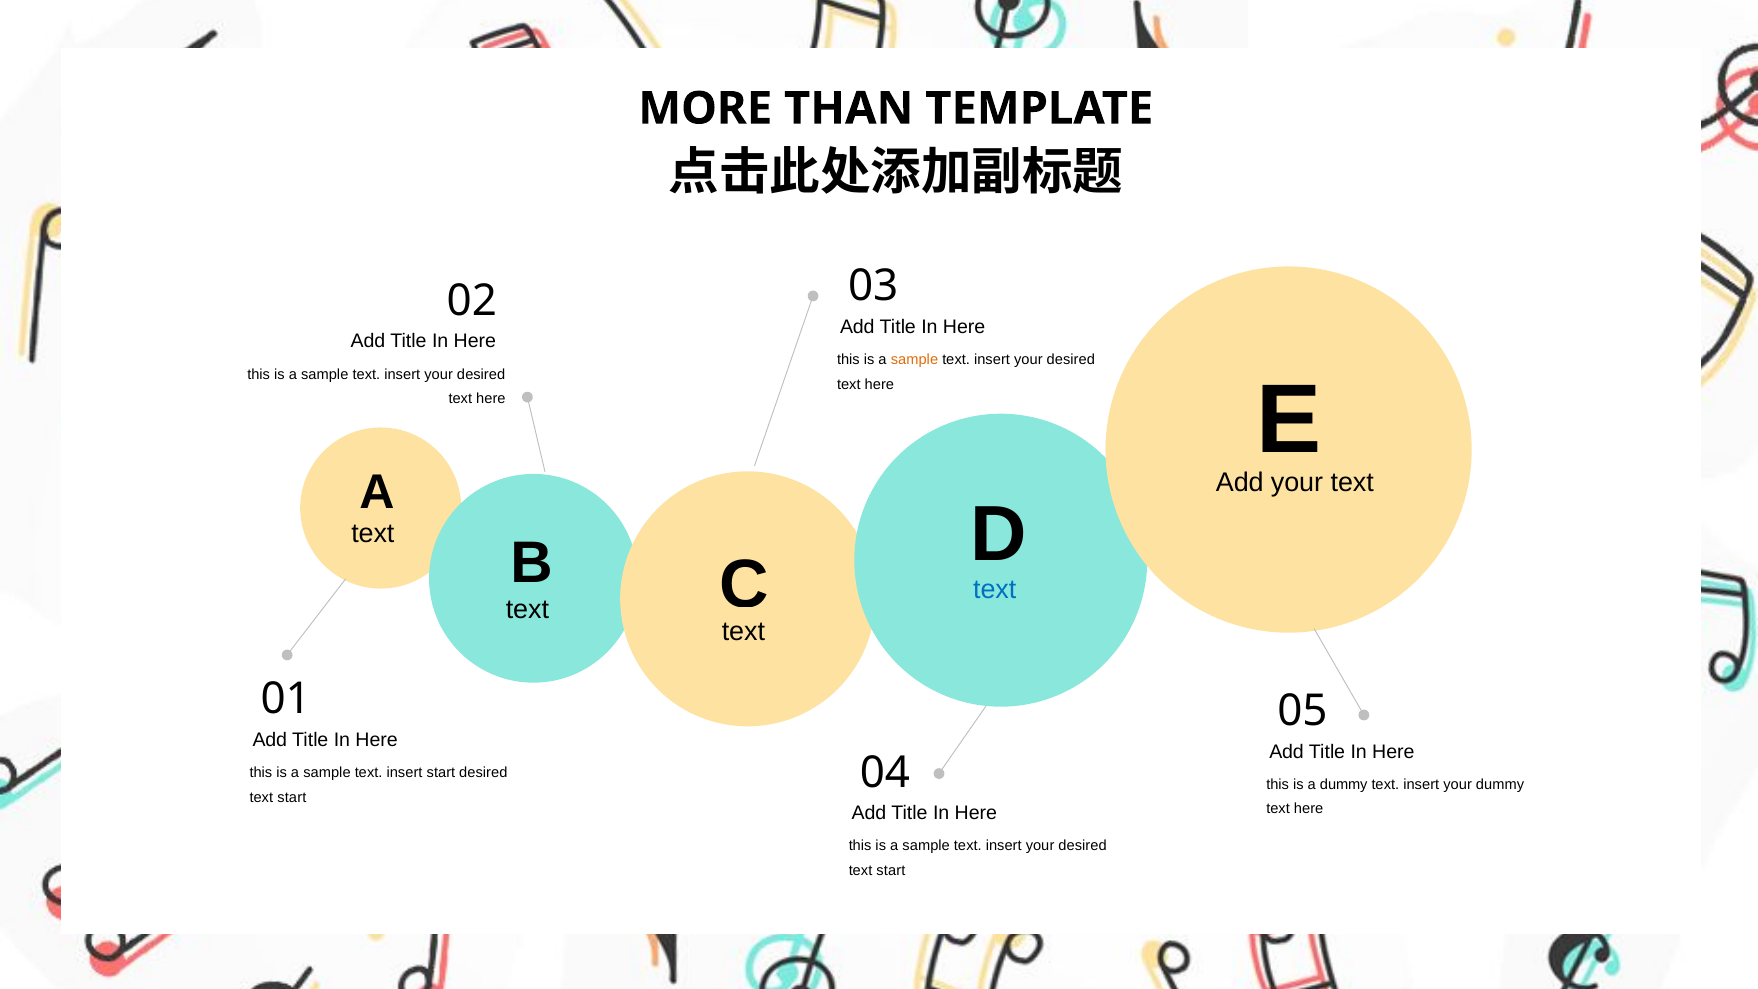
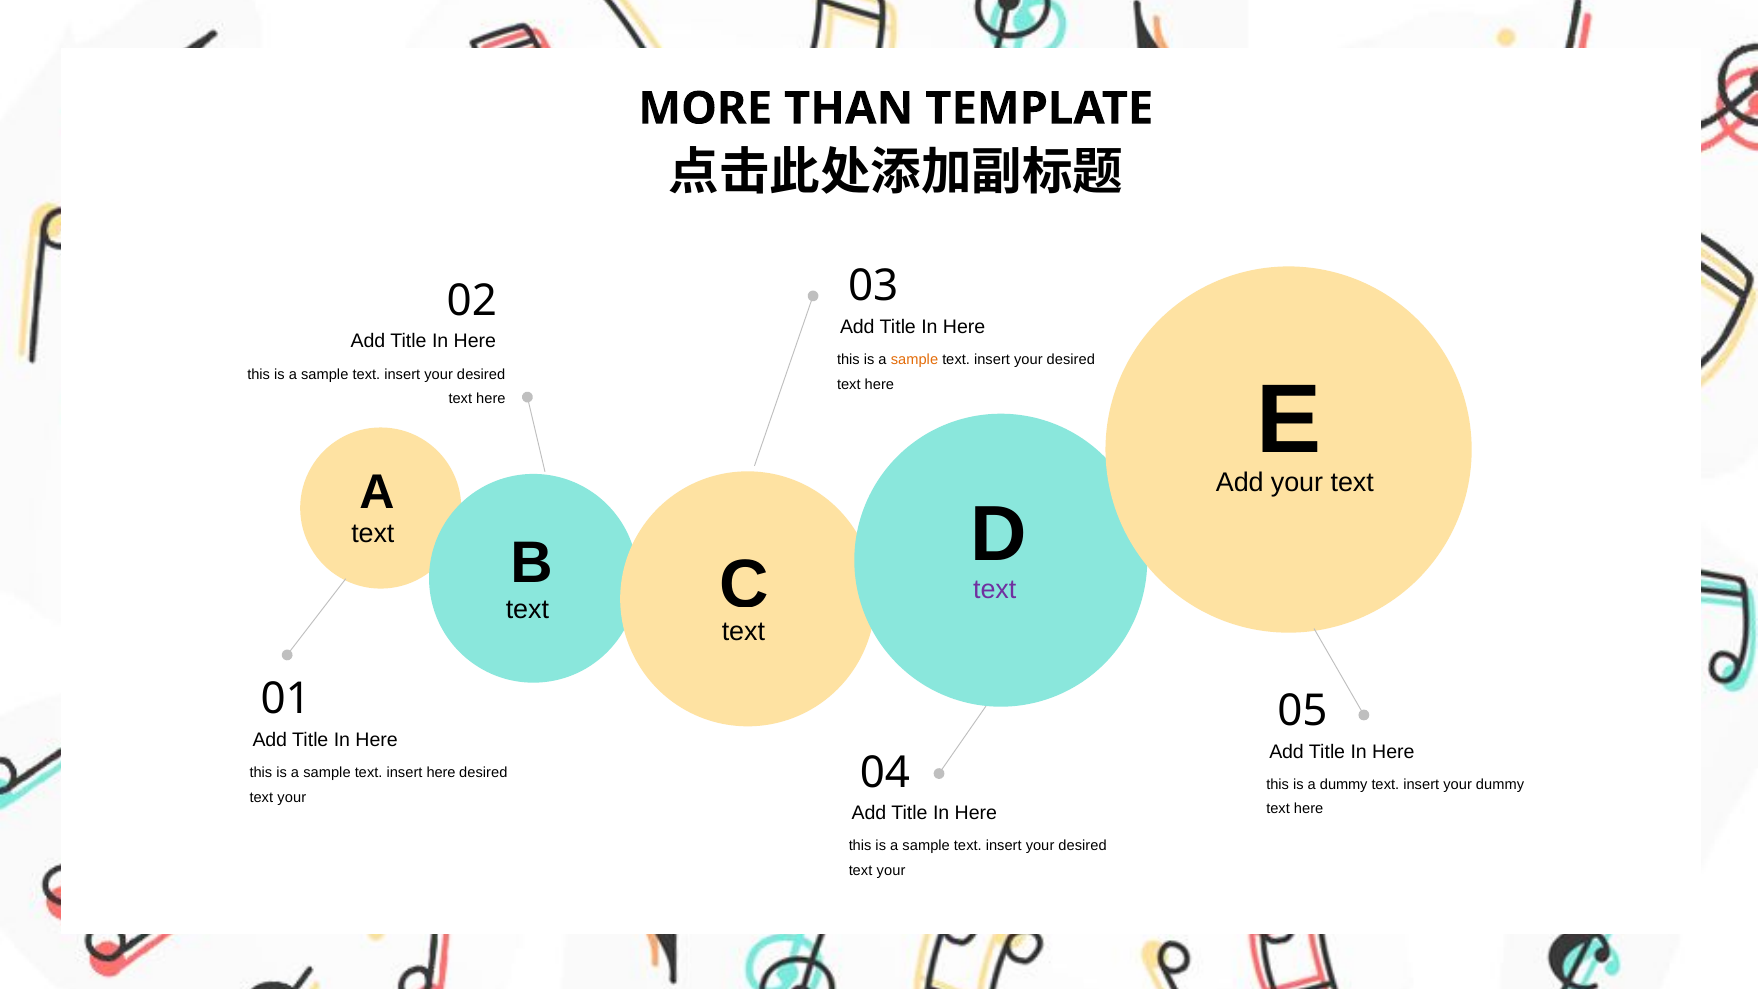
text colour: blue -> purple (995, 589)
insert start: start -> here (441, 773)
start: start -> your (292, 797)
start: start -> your (891, 870)
